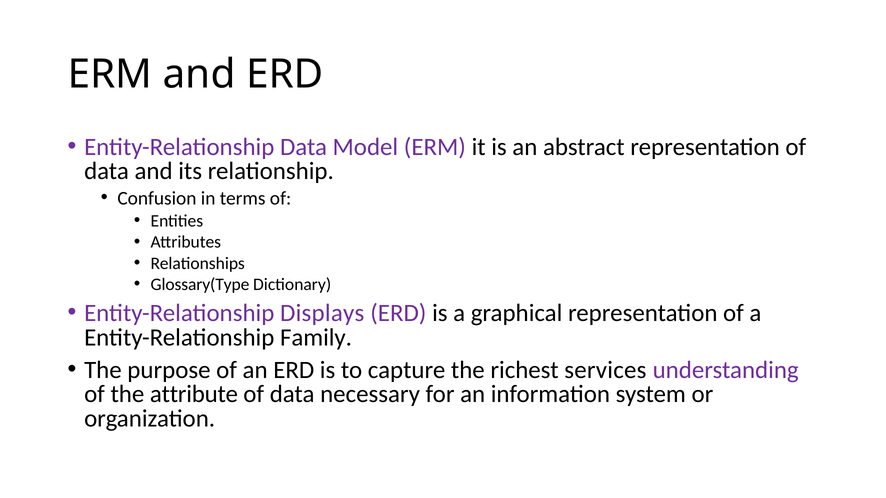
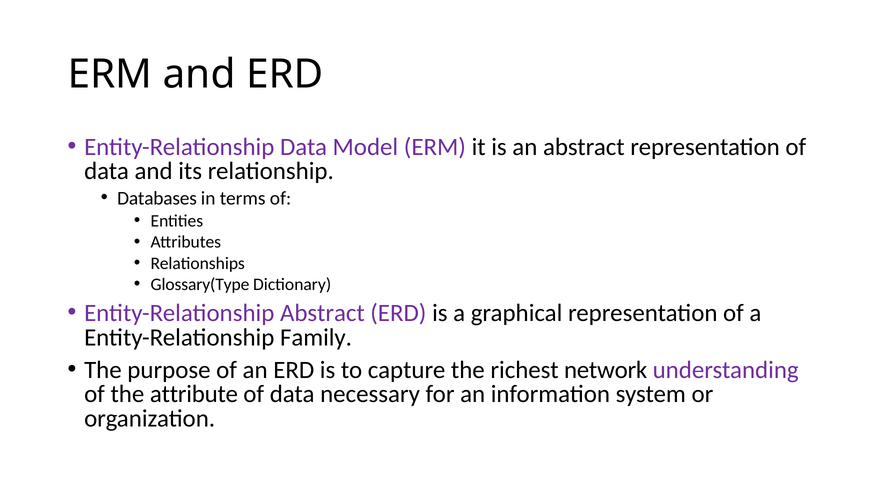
Confusion: Confusion -> Databases (157, 199)
Entity-Relationship Displays: Displays -> Abstract (322, 313)
services: services -> network (606, 370)
